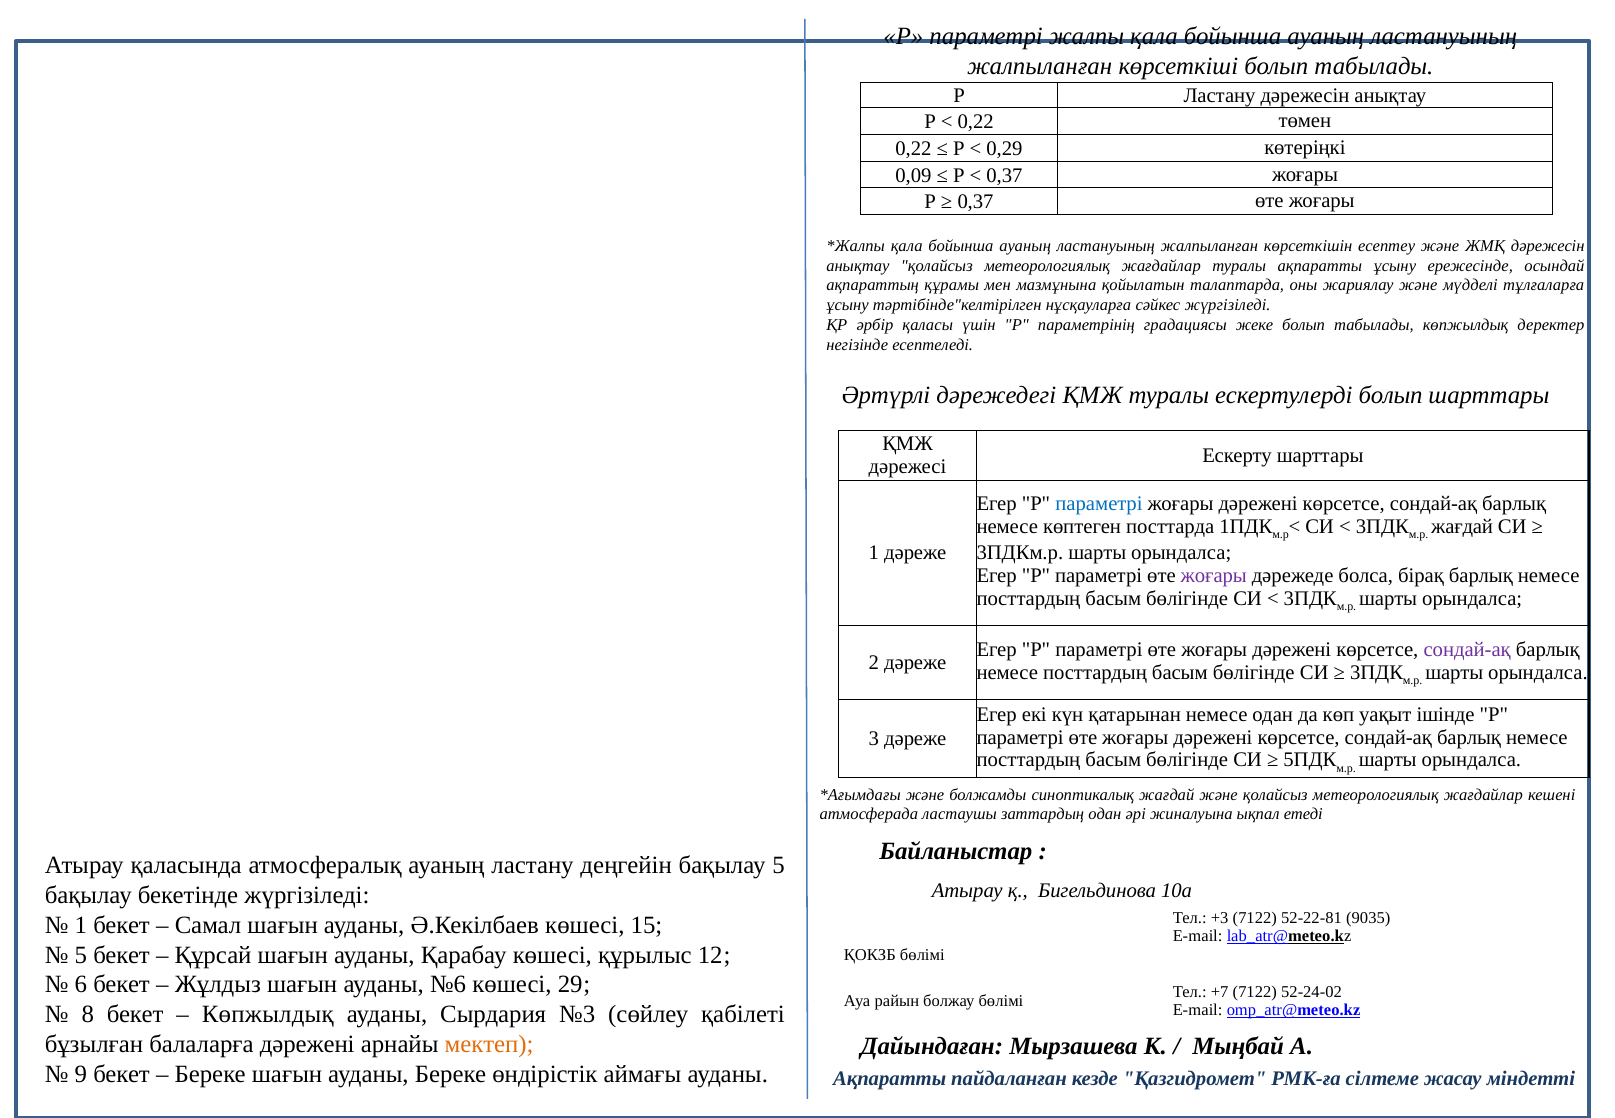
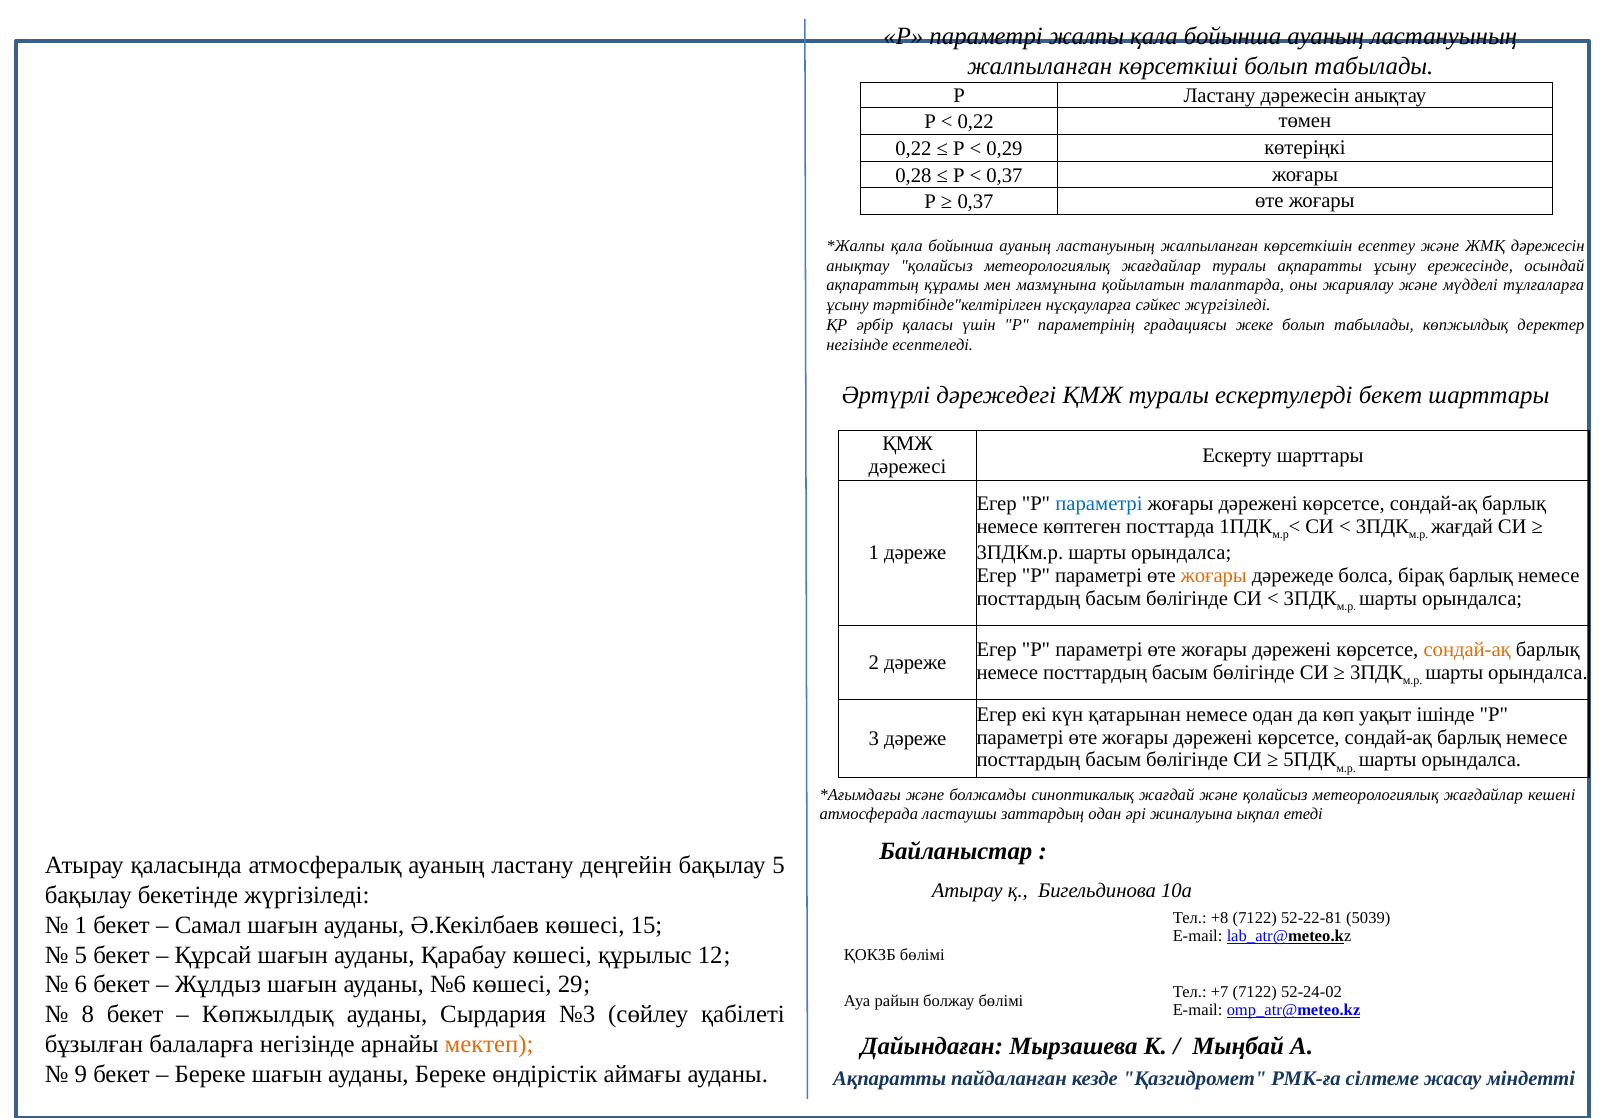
0,09: 0,09 -> 0,28 (913, 175)
ескертулерді болып: болып -> бекет (1391, 396)
жоғары colour: purple -> orange (1214, 576)
сондай-ақ colour: purple -> orange (1467, 650)
+3: +3 -> +8 (1220, 918)
9035: 9035 -> 5039 (1368, 918)
балаларға дәрежені: дәрежені -> негізінде (307, 1044)
